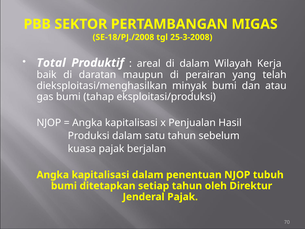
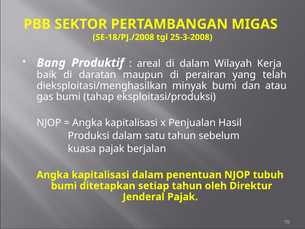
Total: Total -> Bang (51, 63)
